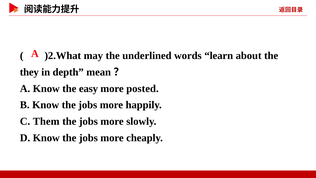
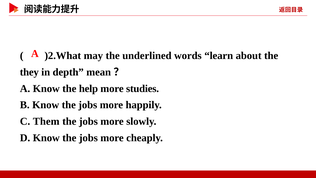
easy: easy -> help (88, 88)
posted: posted -> studies (143, 88)
